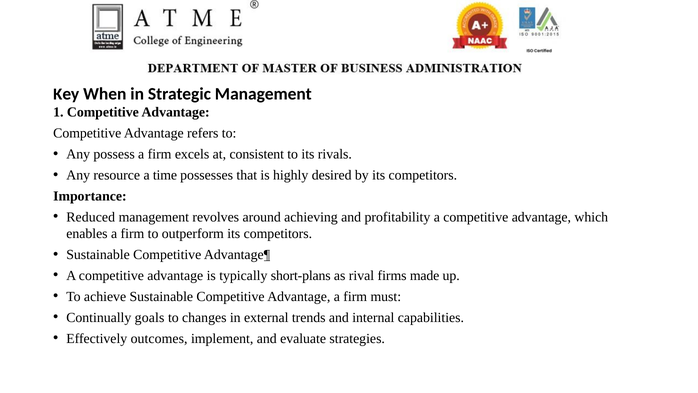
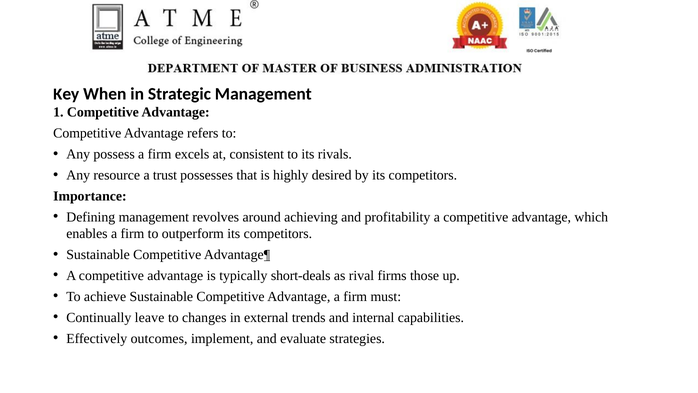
time: time -> trust (165, 175)
Reduced: Reduced -> Defining (91, 217)
short-plans: short-plans -> short-deals (301, 275)
made: made -> those (425, 275)
goals: goals -> leave (150, 317)
